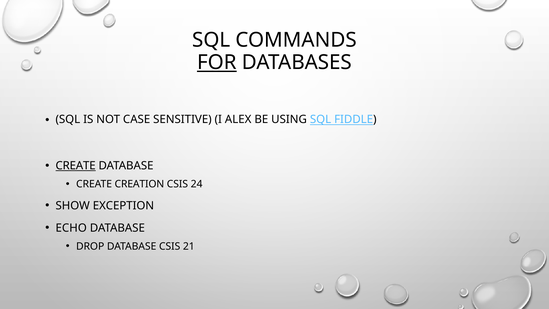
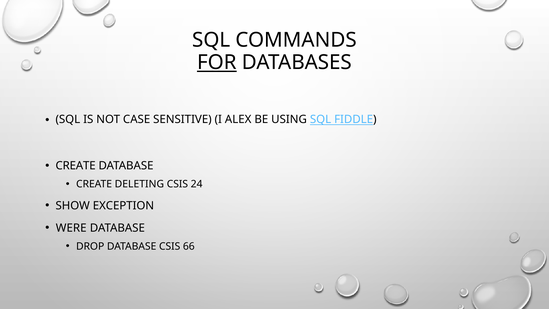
CREATE underline: present -> none (76, 166)
CREATION: CREATION -> DELETING (139, 184)
ECHO: ECHO -> WERE (71, 228)
21: 21 -> 66 (189, 246)
